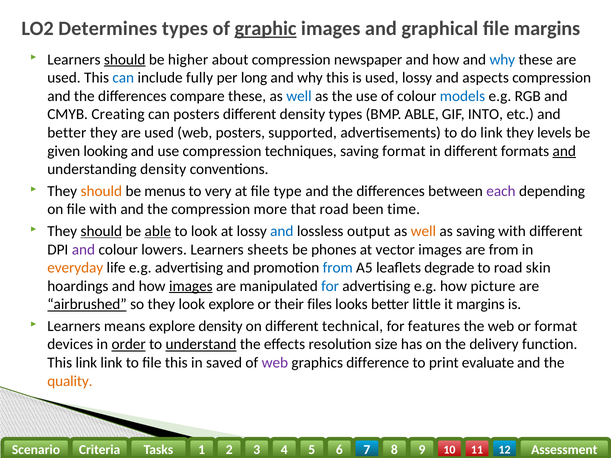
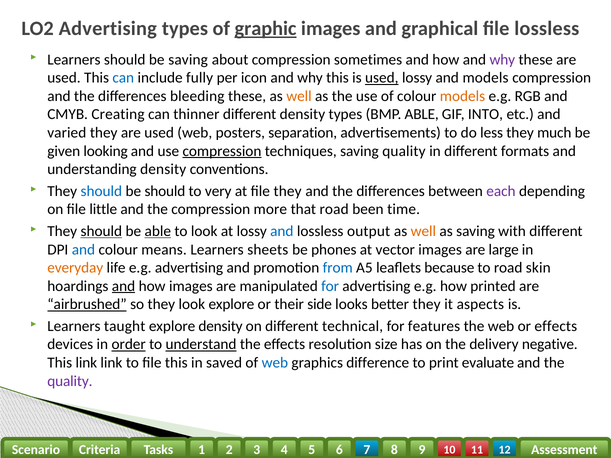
LO2 Determines: Determines -> Advertising (108, 28)
file margins: margins -> lossless (547, 28)
should underline: present -> none (125, 60)
be higher: higher -> saving (188, 60)
newspaper: newspaper -> sometimes (368, 60)
why colour: blue -> purple (502, 60)
long: long -> icon (254, 78)
used underline: none -> present (382, 78)
and aspects: aspects -> models (486, 78)
compare: compare -> bleeding (197, 96)
well colour: blue -> orange (299, 96)
models colour: blue -> orange (463, 96)
can posters: posters -> thinner (196, 115)
better: better -> varied (67, 133)
supported: supported -> separation (303, 133)
do link: link -> less (492, 133)
levels: levels -> much (554, 133)
compression underline: none -> present (222, 151)
saving format: format -> quality (404, 151)
and underline: present -> none (564, 151)
should colour: orange -> blue (101, 191)
be menus: menus -> should (165, 191)
file type: type -> they (288, 191)
file with: with -> little (103, 210)
and colour: purple -> blue (83, 250)
lowers: lowers -> means (164, 250)
are from: from -> large (504, 250)
degrade: degrade -> because (449, 268)
and underline: none -> present (124, 286)
images underline: present -> none (191, 286)
picture: picture -> printed (493, 286)
files: files -> side (320, 305)
better little: little -> they (427, 305)
it margins: margins -> aspects (480, 305)
means: means -> taught (125, 326)
or format: format -> effects (556, 326)
function: function -> negative (550, 345)
web colour: purple -> blue (275, 363)
quality colour: orange -> purple (70, 381)
